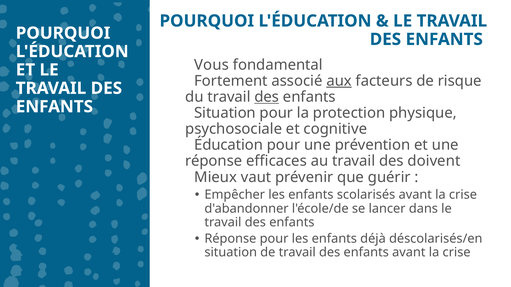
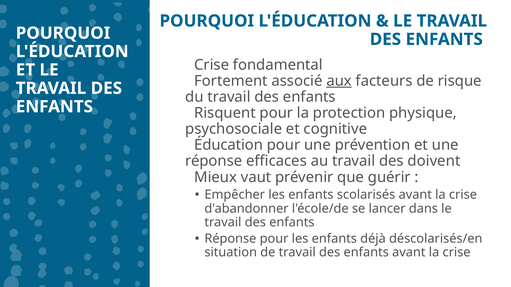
Vous: Vous -> Crise (212, 65)
des underline: present -> none (267, 97)
Situation: Situation -> Risquent (225, 113)
